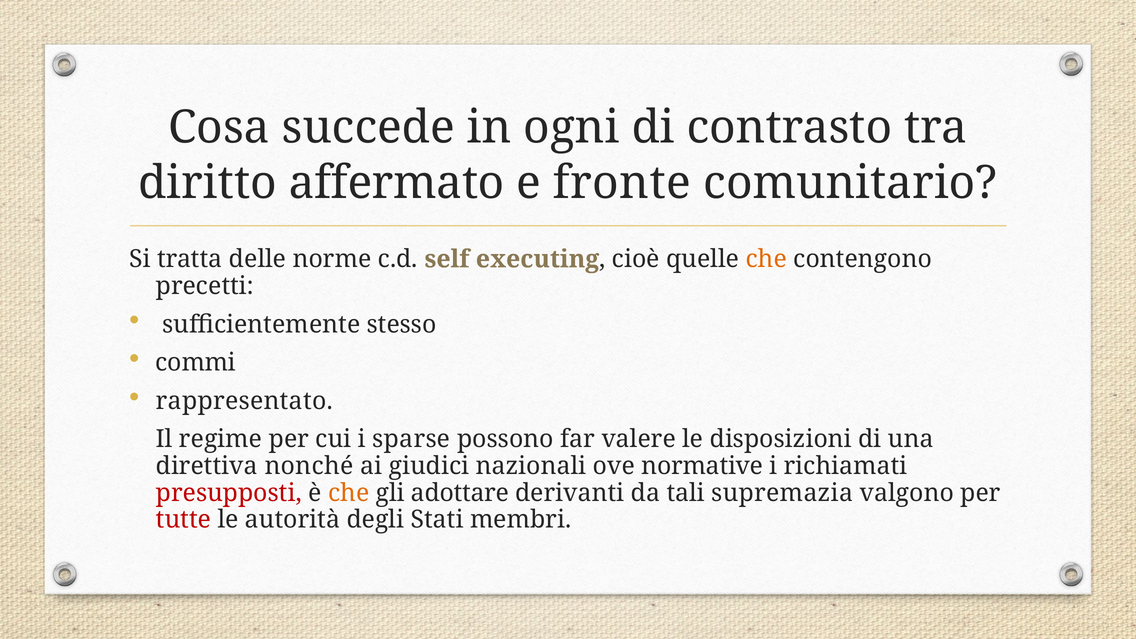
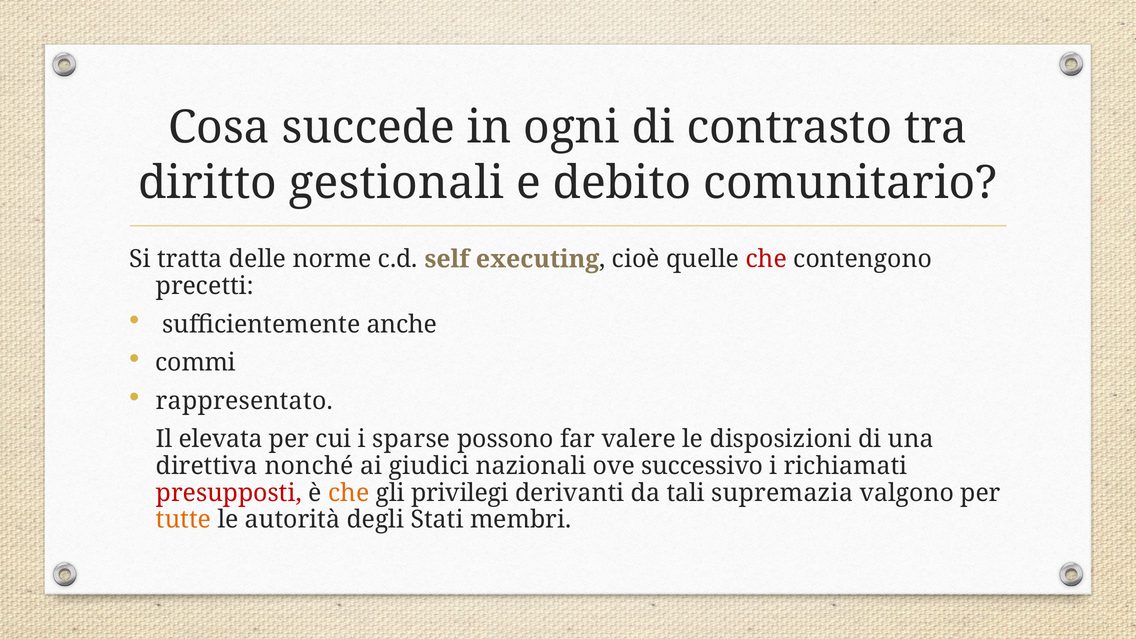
affermato: affermato -> gestionali (396, 183)
fronte: fronte -> debito (622, 183)
che colour: orange -> red (766, 259)
stesso: stesso -> anche (402, 324)
regime: regime -> elevata (221, 439)
normative: normative -> successivo (702, 466)
adottare: adottare -> privilegi (460, 493)
tutte colour: red -> orange (183, 520)
